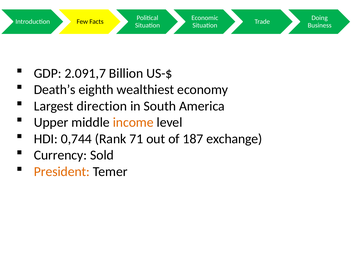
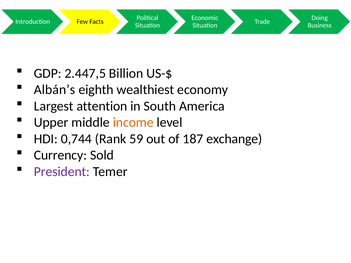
2.091,7: 2.091,7 -> 2.447,5 (85, 73)
Death’s: Death’s -> Albán’s (55, 90)
direction: direction -> attention (102, 106)
71: 71 -> 59 (136, 139)
President colour: orange -> purple (62, 172)
